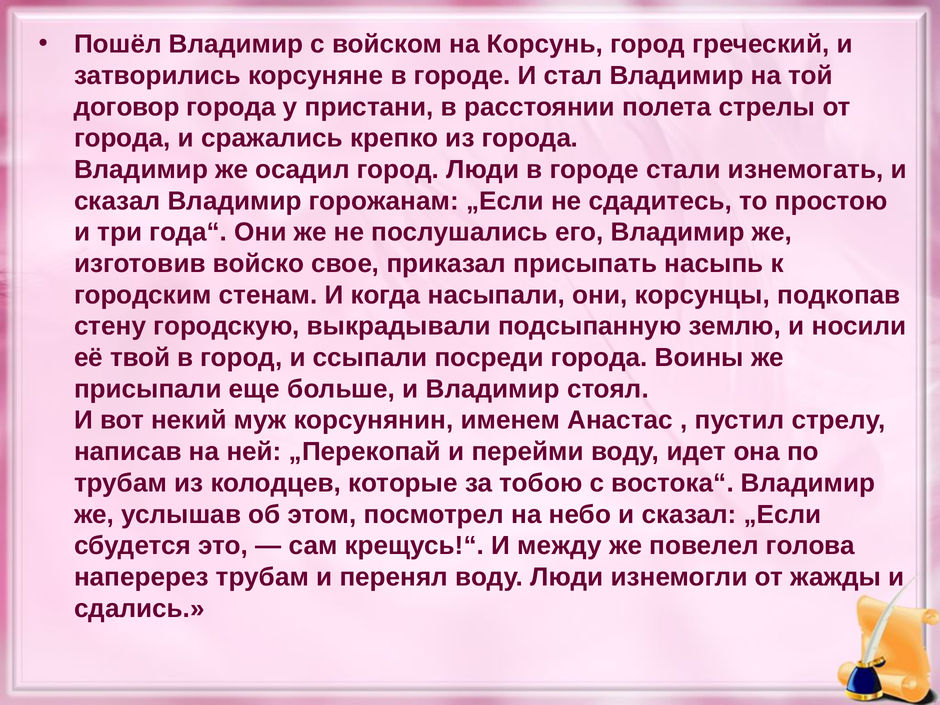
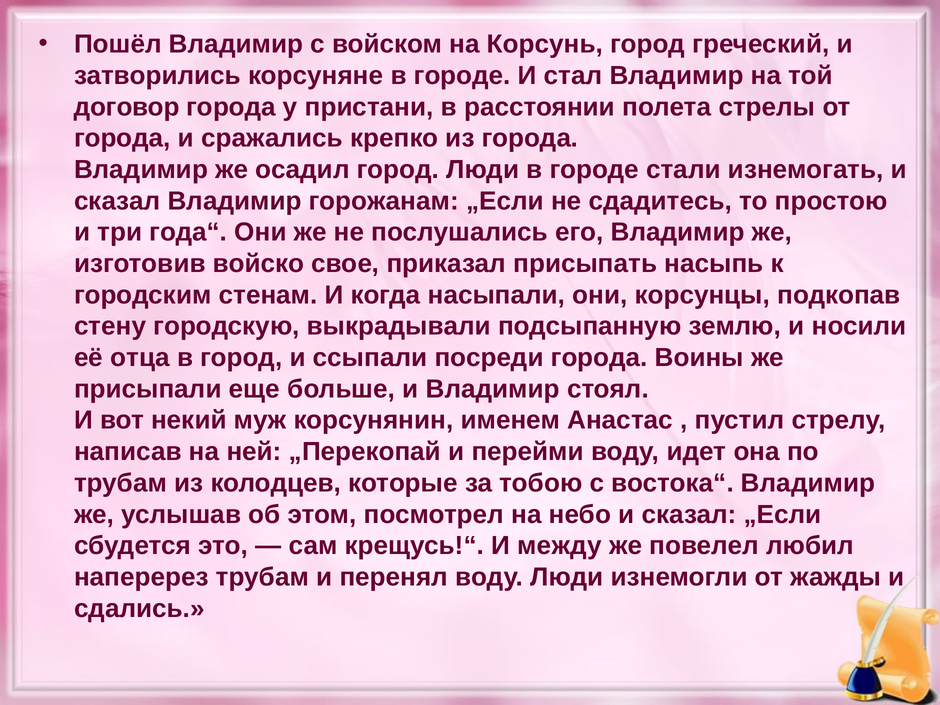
твой: твой -> отца (140, 358)
голова: голова -> любил (810, 546)
